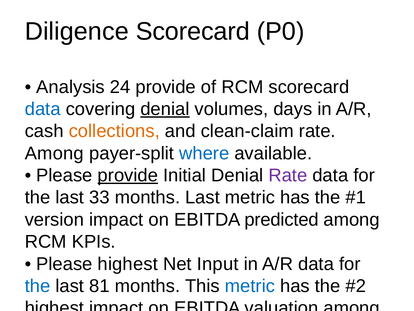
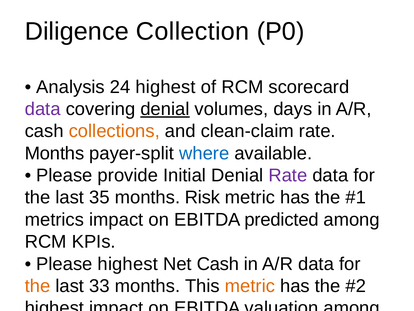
Diligence Scorecard: Scorecard -> Collection (193, 31)
24 provide: provide -> highest (166, 87)
data colour: blue -> purple (43, 109)
Among: Among -> Months (55, 153)
provide underline: present -> none (128, 175)
33: 33 -> 35 (99, 197)
months Last: Last -> Risk (203, 197)
version: version -> metrics (54, 219)
Net Input: Input -> Cash (218, 264)
the colour: blue -> orange (38, 286)
81: 81 -> 33 (99, 286)
metric colour: blue -> orange (250, 286)
